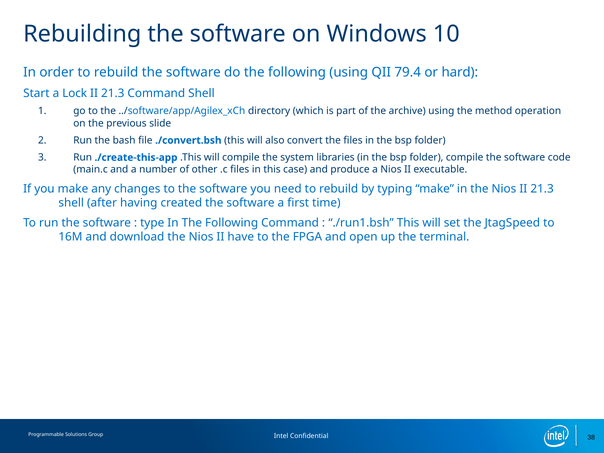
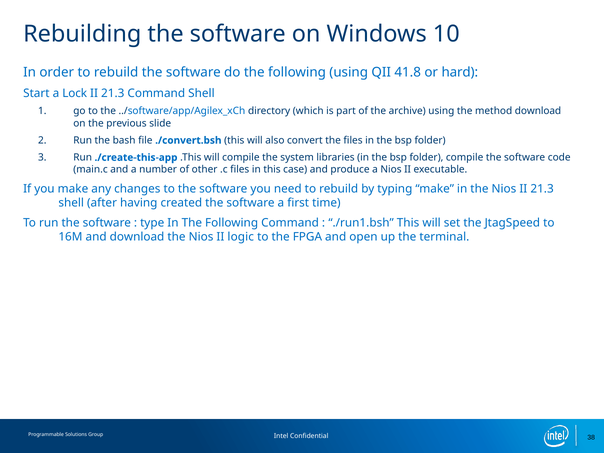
79.4: 79.4 -> 41.8 (408, 72)
method operation: operation -> download (538, 111)
have: have -> logic (241, 237)
